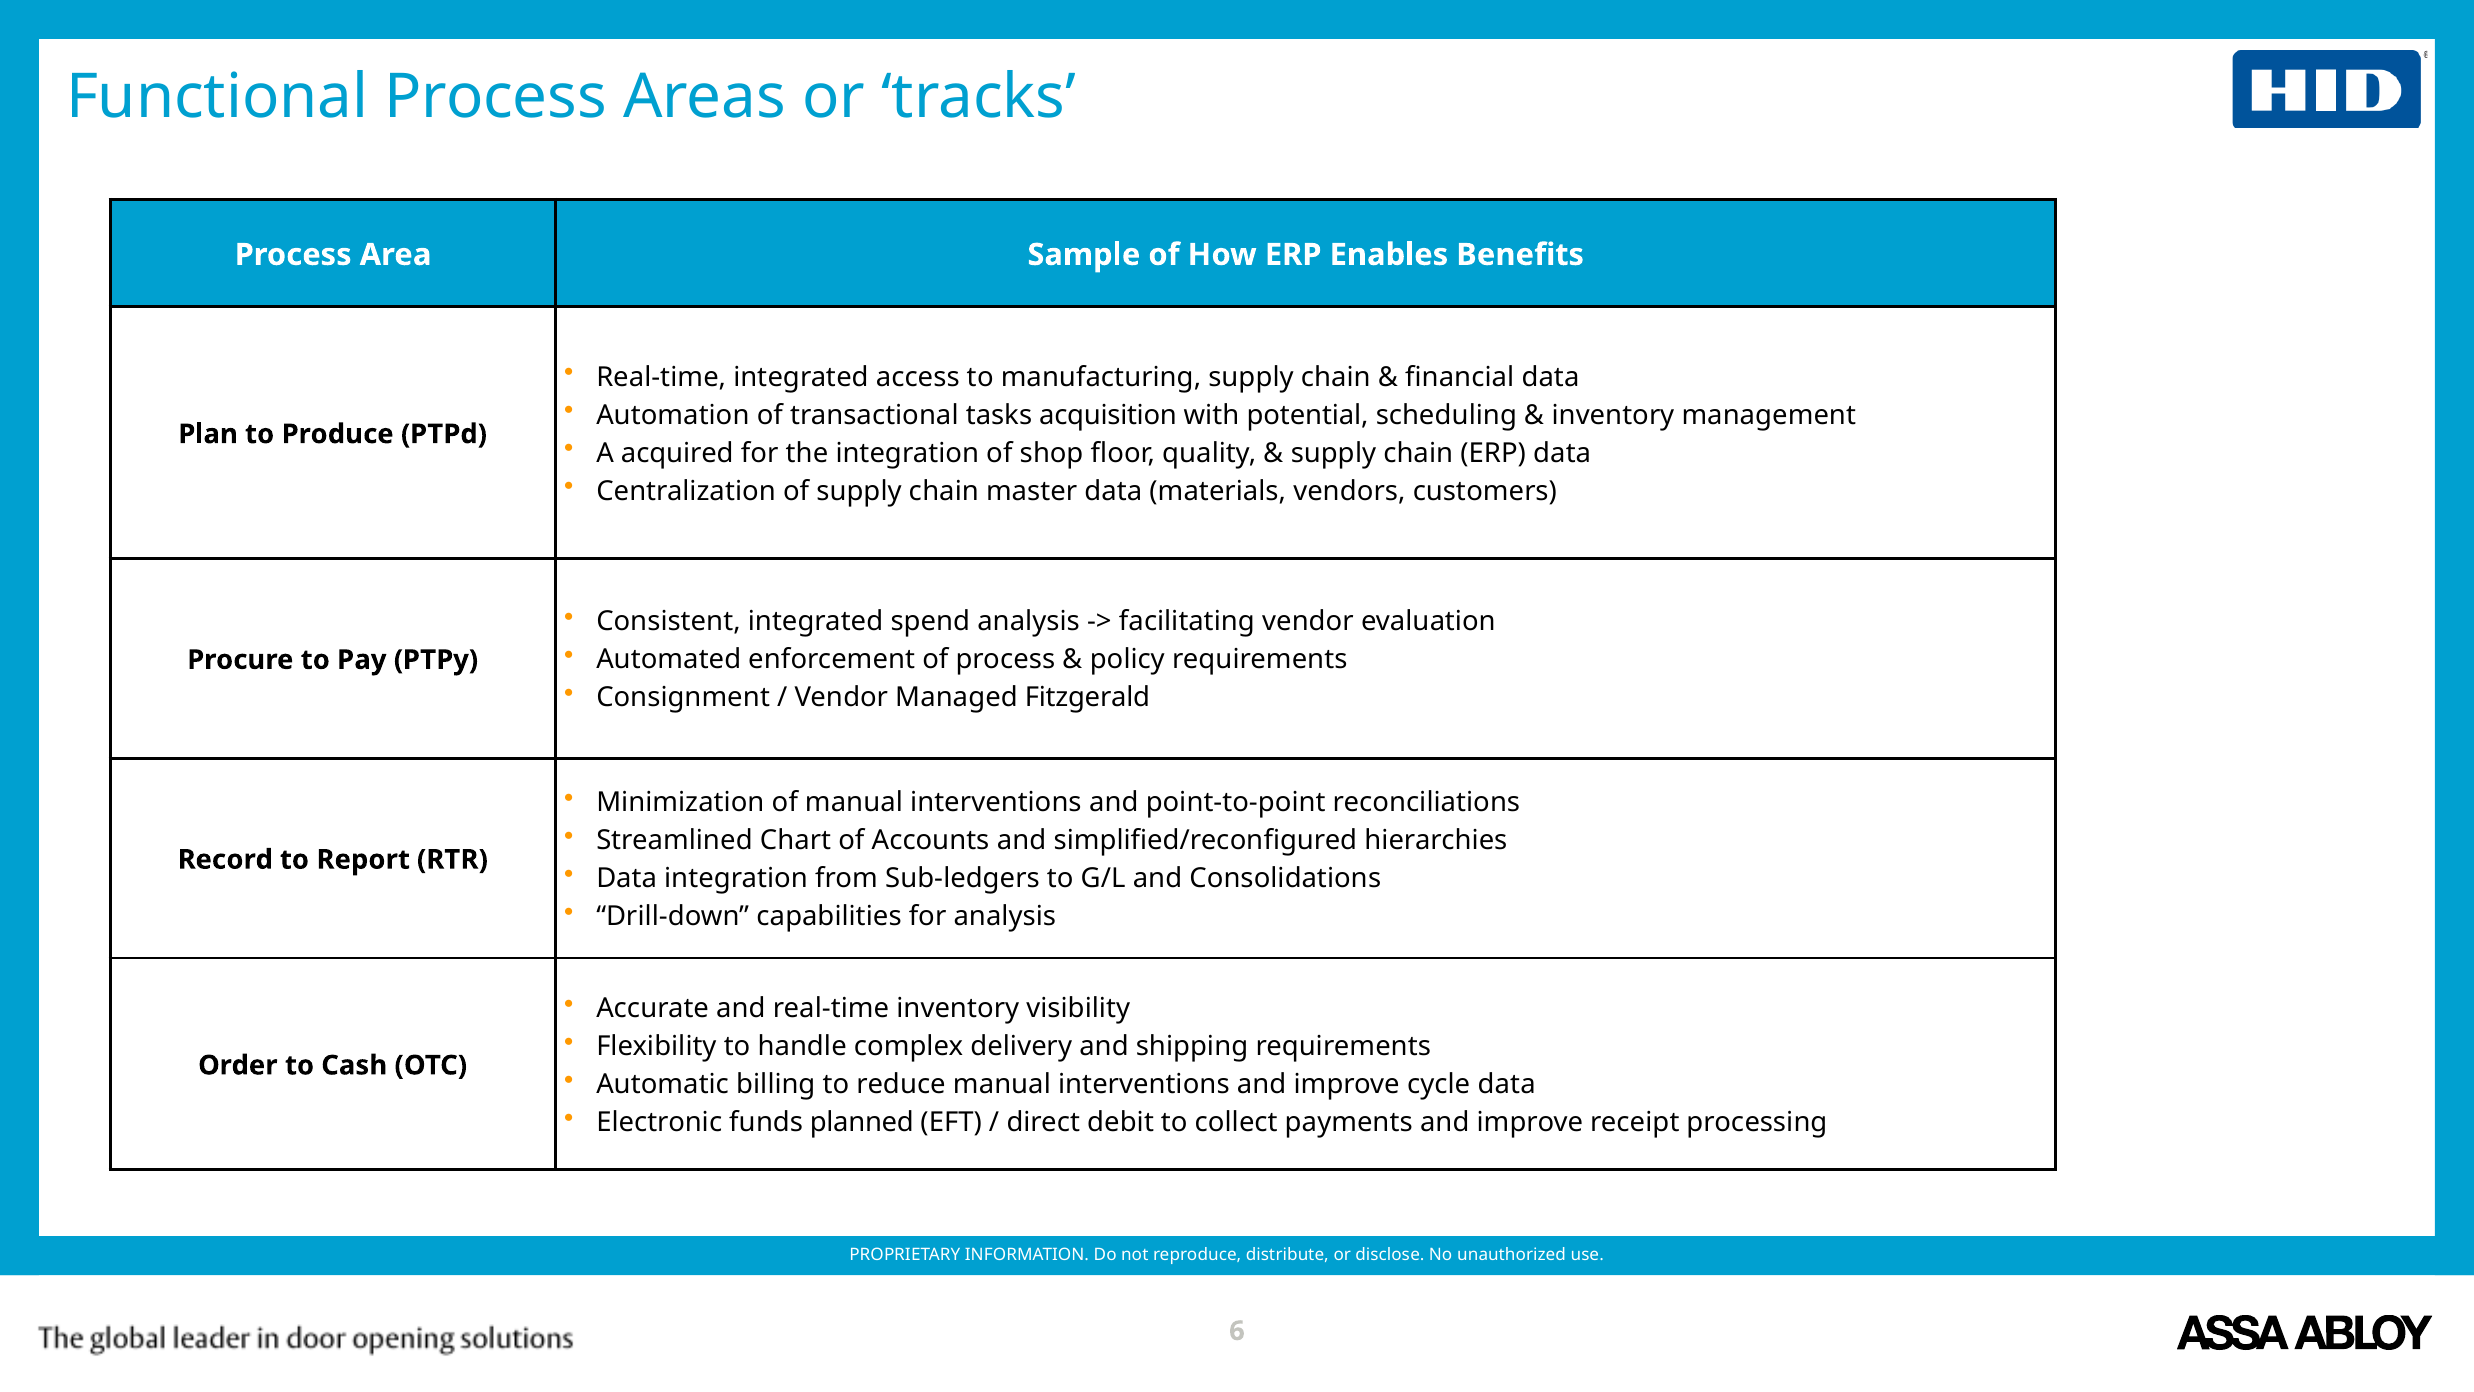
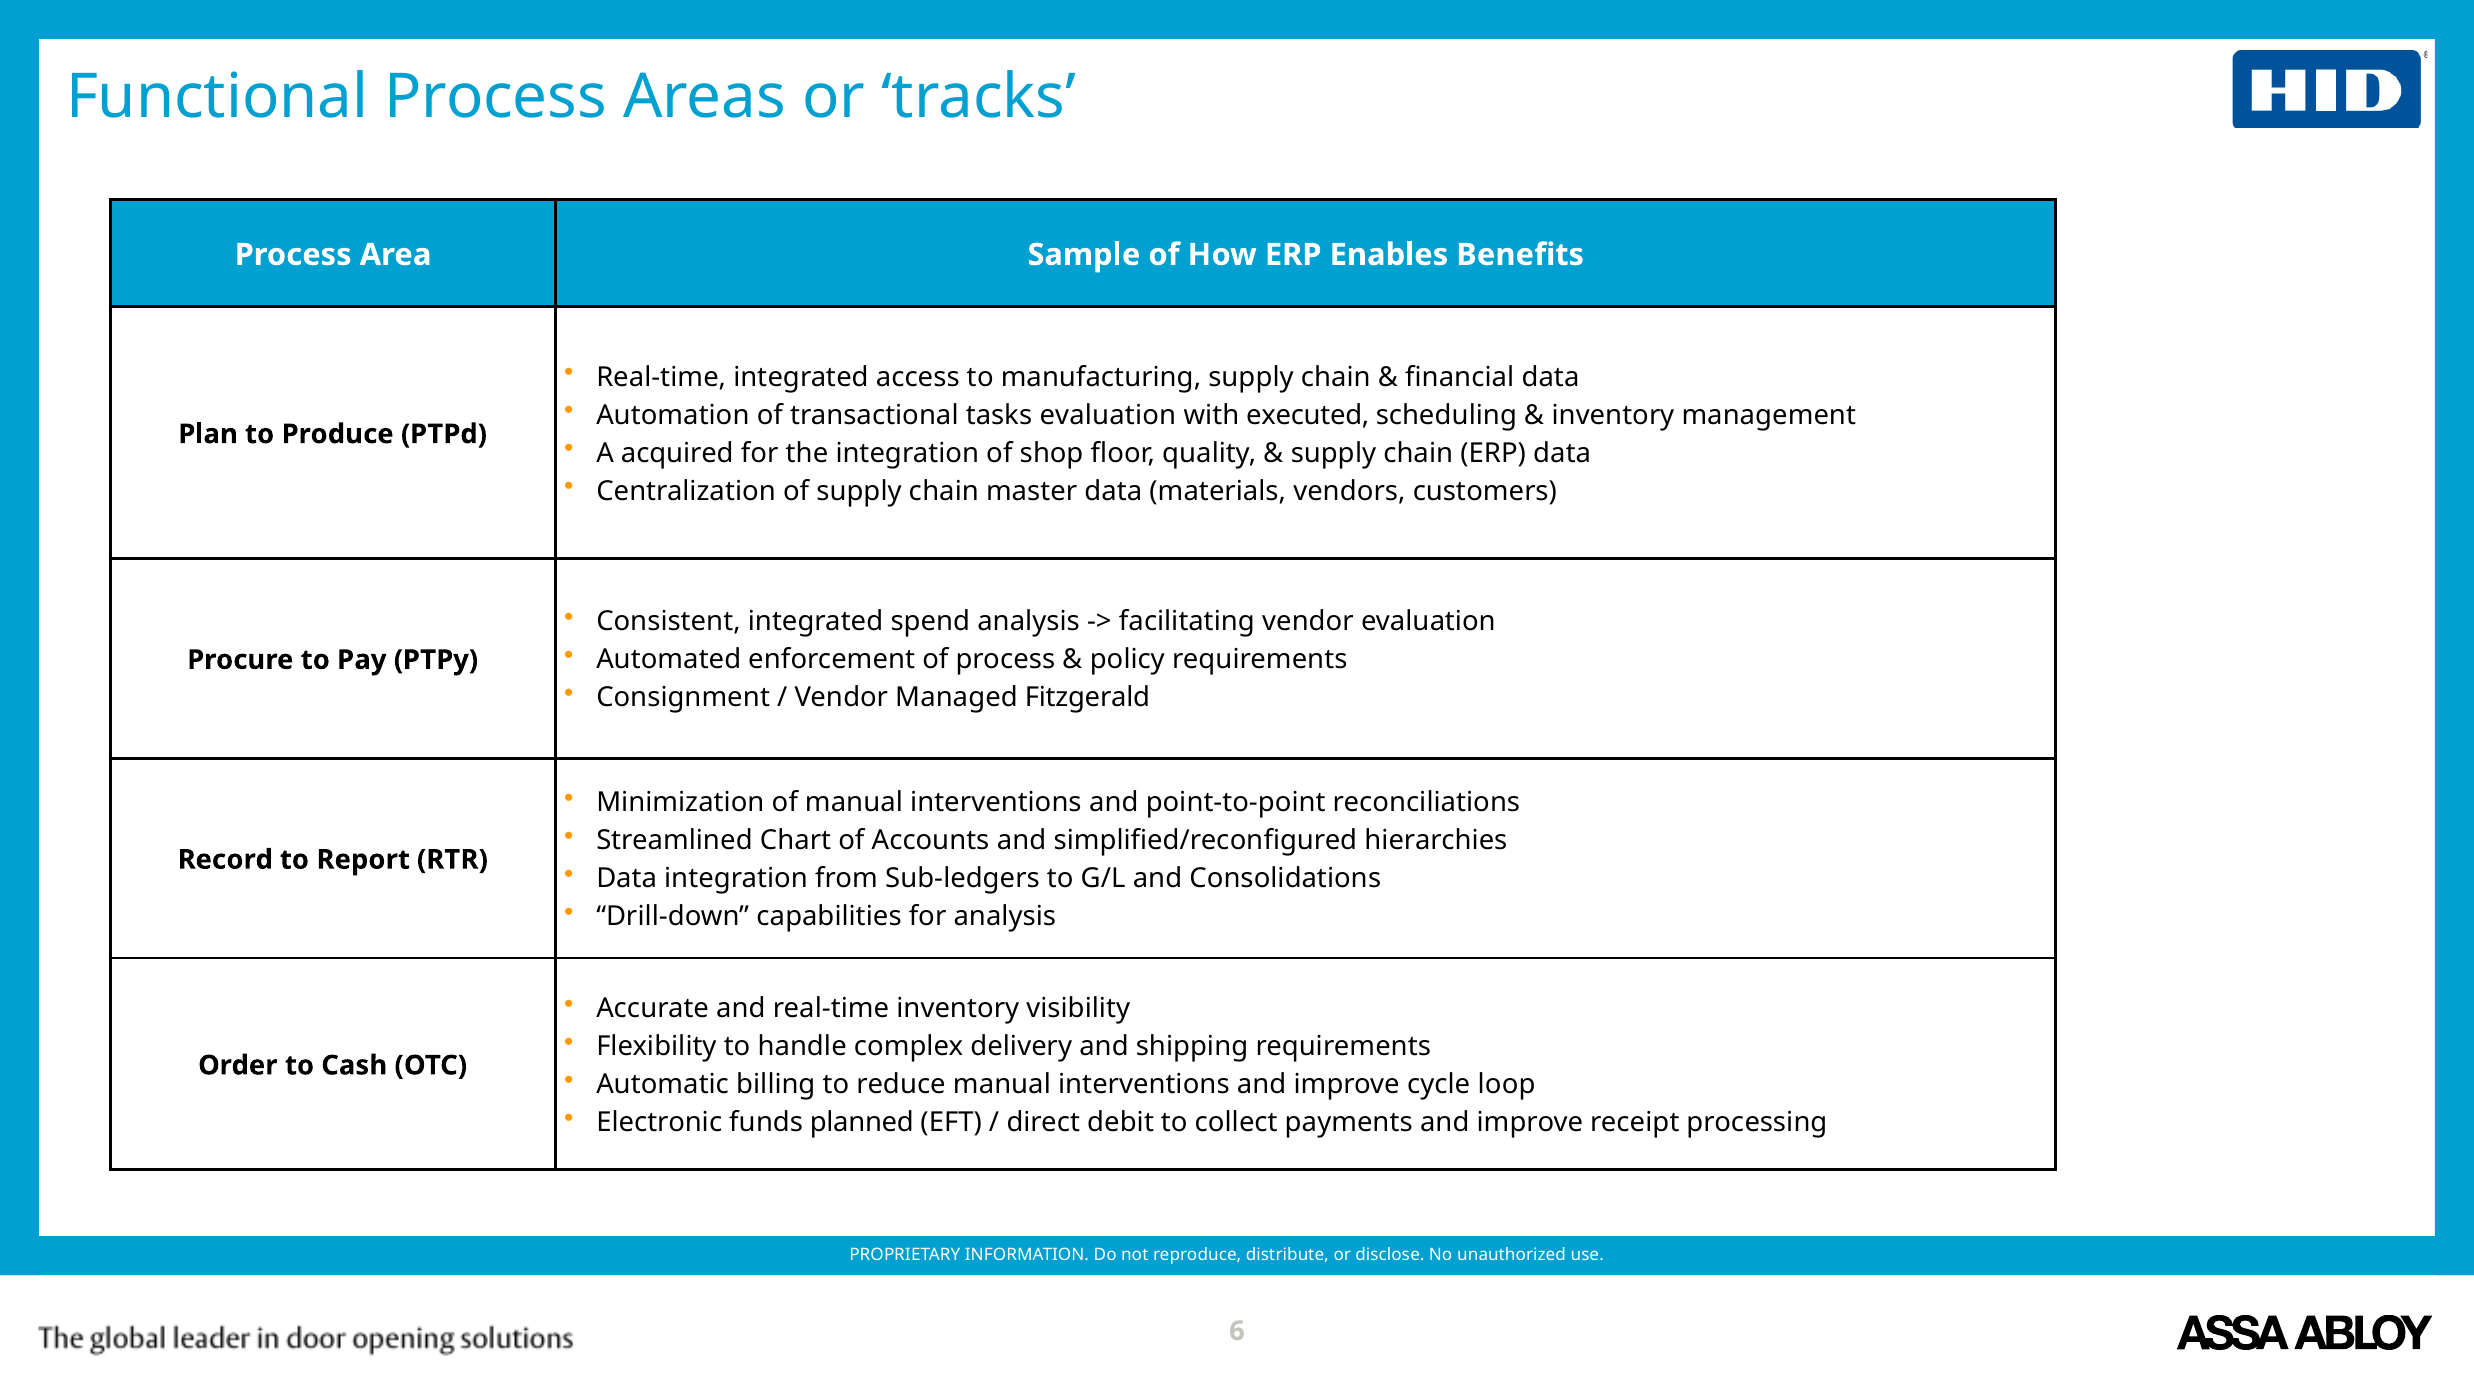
tasks acquisition: acquisition -> evaluation (1108, 415)
potential: potential -> executed (1308, 415)
cycle data: data -> loop (1507, 1084)
